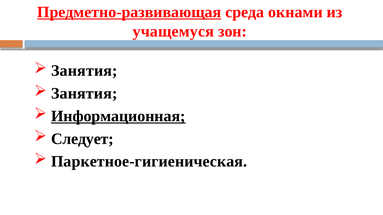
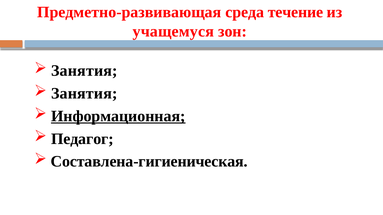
Предметно-развивающая underline: present -> none (129, 12)
окнами: окнами -> течение (295, 12)
Следует: Следует -> Педагог (82, 139)
Паркетное-гигиеническая: Паркетное-гигиеническая -> Составлена-гигиеническая (149, 162)
